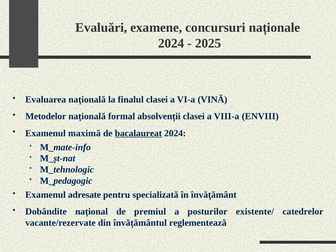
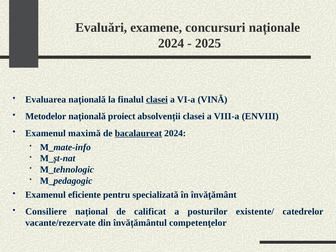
clasei underline: none -> present (157, 100)
formal: formal -> proiect (122, 116)
adresate: adresate -> eficiente (84, 195)
Dobândite: Dobândite -> Consiliere (46, 212)
premiul: premiul -> calificat (150, 212)
reglementează: reglementează -> competenţelor (198, 223)
